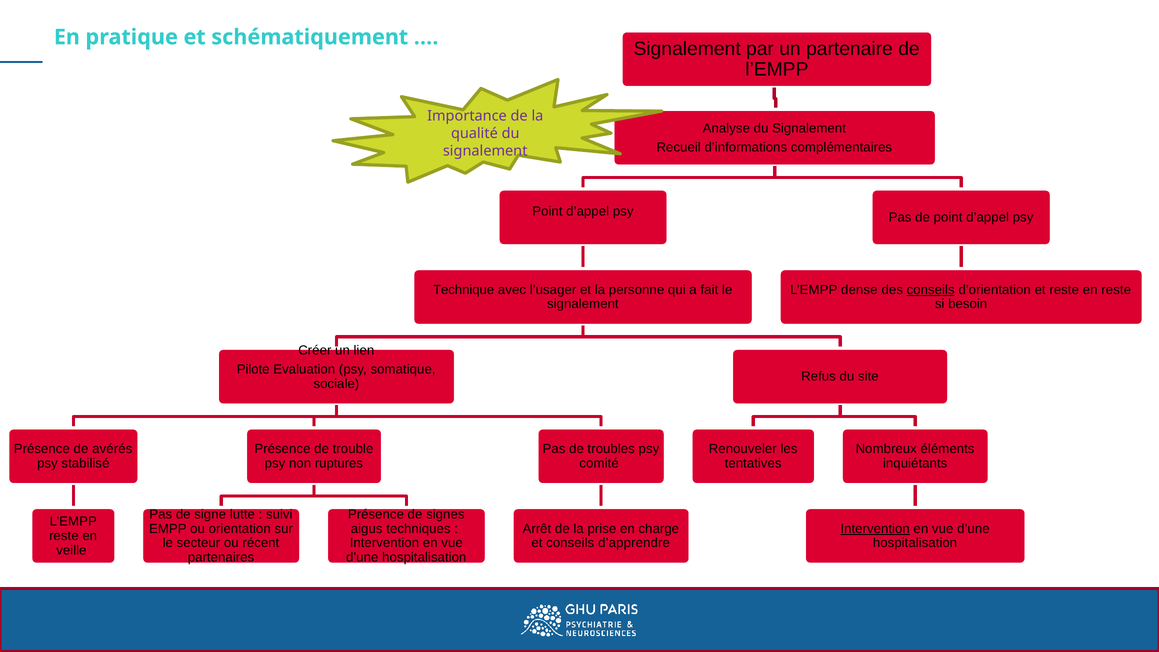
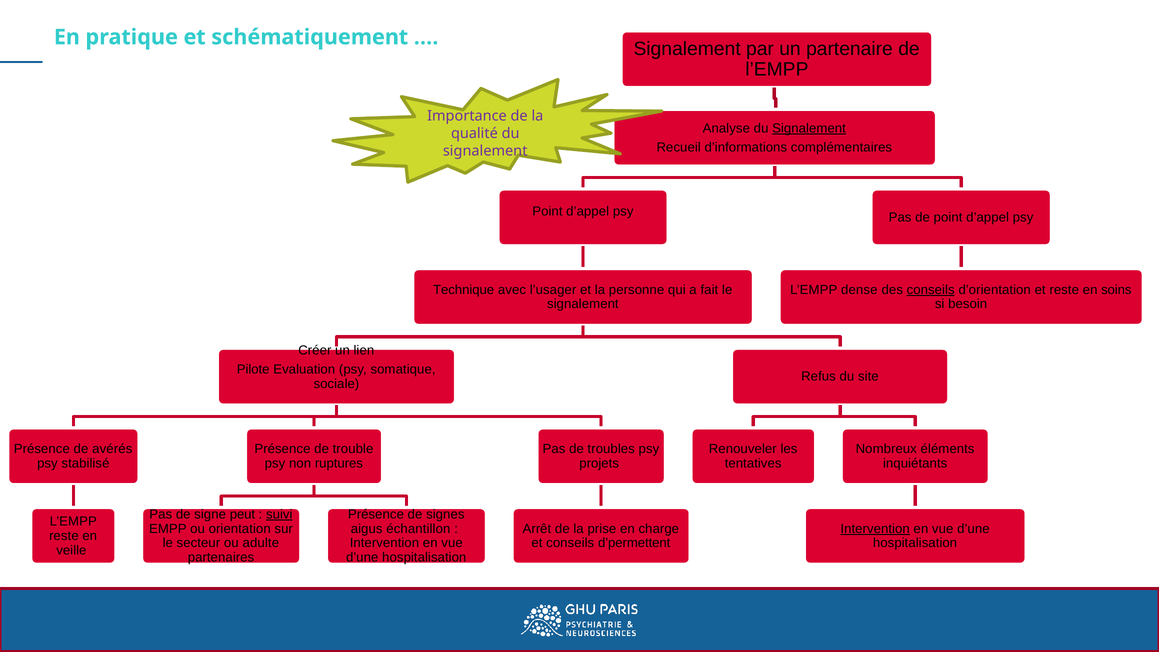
Signalement underline: none -> present (809, 128)
en reste: reste -> soins (1116, 290)
comité: comité -> projets (599, 463)
lutte: lutte -> peut (242, 514)
suivi underline: none -> present (279, 514)
techniques: techniques -> échantillon (418, 529)
récent: récent -> adulte (261, 543)
d’apprendre: d’apprendre -> d’permettent (634, 543)
